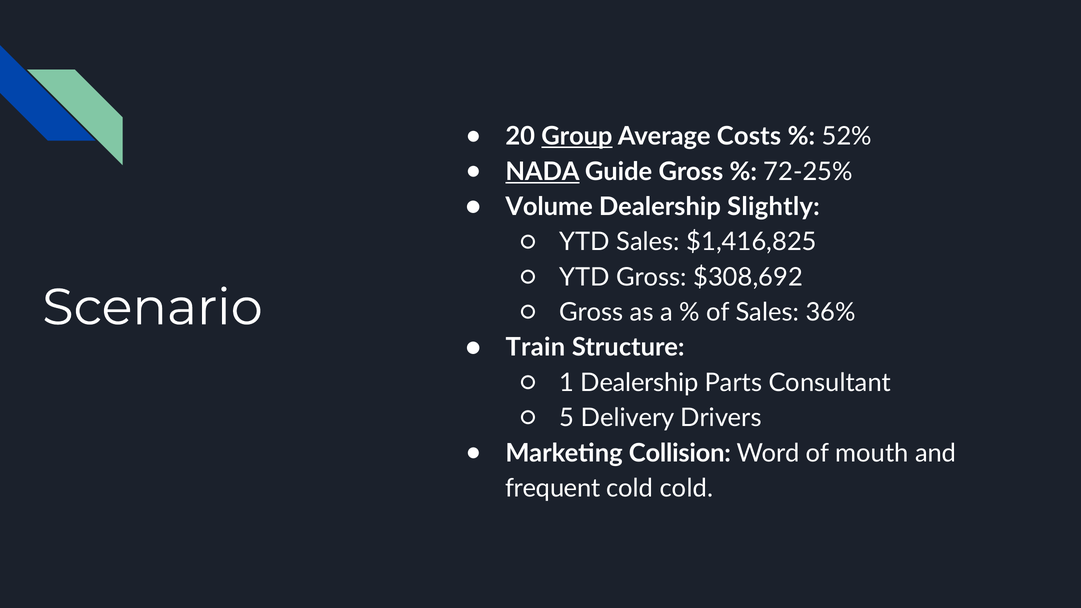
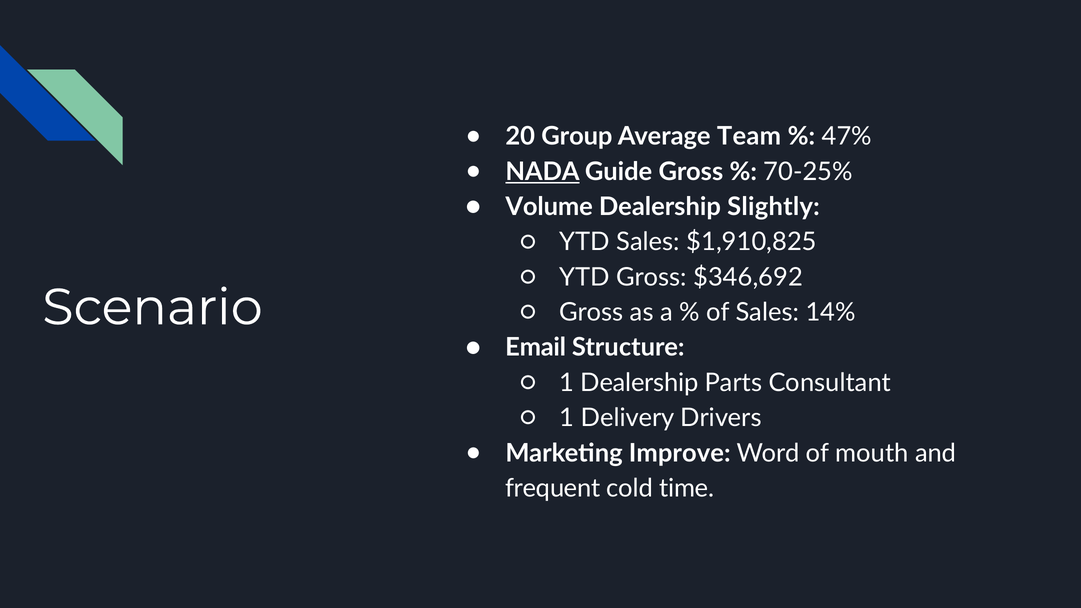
Group underline: present -> none (577, 136)
Costs: Costs -> Team (749, 136)
52%: 52% -> 47% (847, 136)
72-25%: 72-25% -> 70-25% (808, 172)
$1,416,825: $1,416,825 -> $1,910,825 (752, 242)
$308,692: $308,692 -> $346,692 (748, 277)
36%: 36% -> 14% (831, 312)
Train: Train -> Email (536, 348)
5: 5 -> 1 (567, 418)
Collision: Collision -> Improve (680, 453)
cold cold: cold -> time (687, 488)
